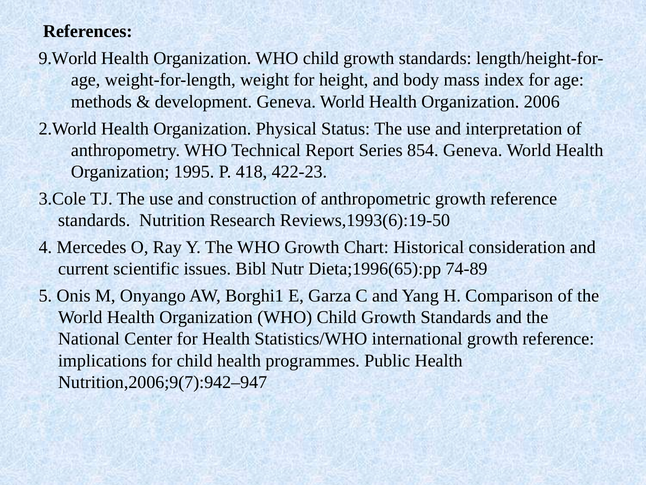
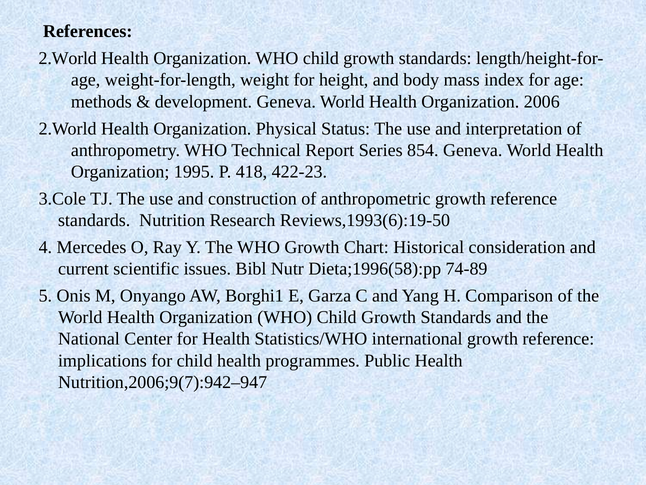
9.World: 9.World -> 2.World (68, 58)
Dieta;1996(65):pp: Dieta;1996(65):pp -> Dieta;1996(58):pp (375, 269)
